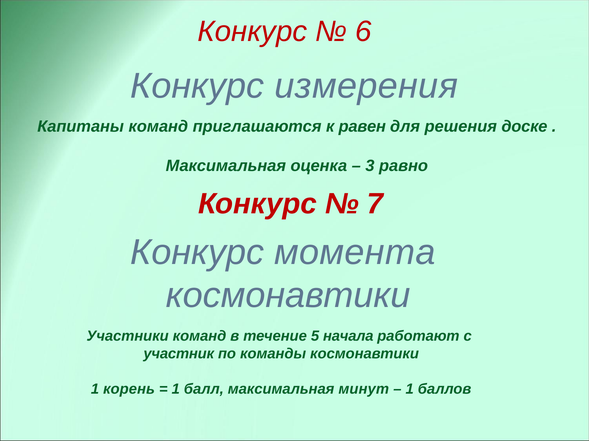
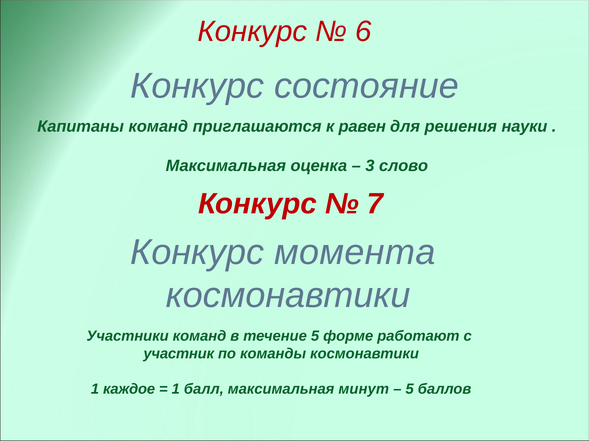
измерения: измерения -> состояние (366, 86)
доске: доске -> науки (524, 127)
равно: равно -> слово (404, 166)
начала: начала -> форме (348, 337)
корень: корень -> каждое (129, 390)
1: 1 -> 5 (410, 390)
